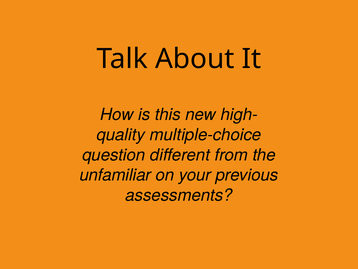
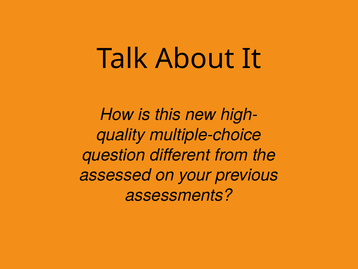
unfamiliar: unfamiliar -> assessed (115, 175)
